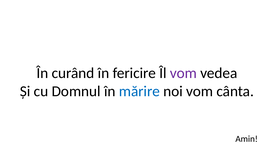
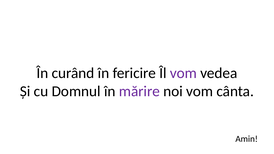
mărire colour: blue -> purple (139, 91)
